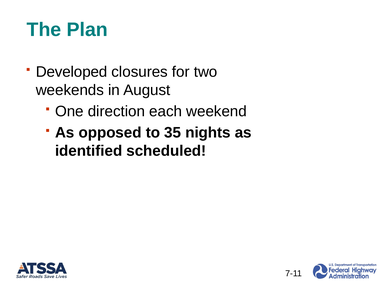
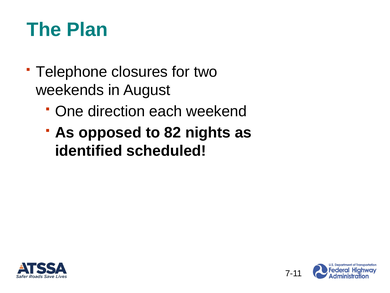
Developed: Developed -> Telephone (72, 72)
35: 35 -> 82 (173, 133)
